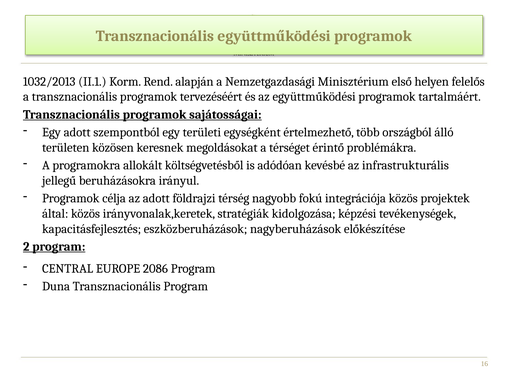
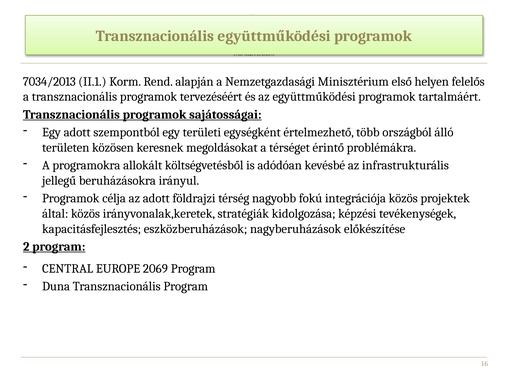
1032/2013: 1032/2013 -> 7034/2013 (49, 82)
2086: 2086 -> 2069 (155, 269)
